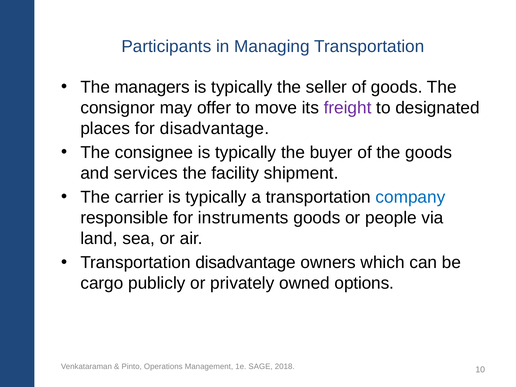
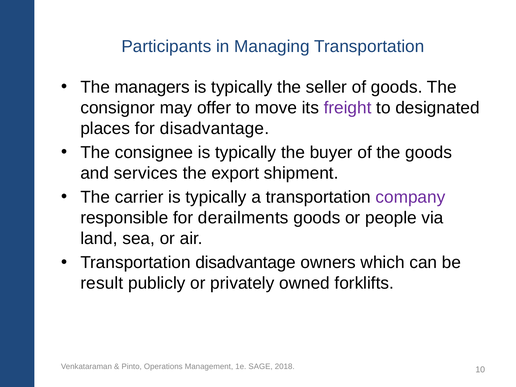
facility: facility -> export (235, 173)
company colour: blue -> purple (410, 197)
instruments: instruments -> derailments (243, 218)
cargo: cargo -> result (102, 283)
options: options -> forklifts (364, 283)
